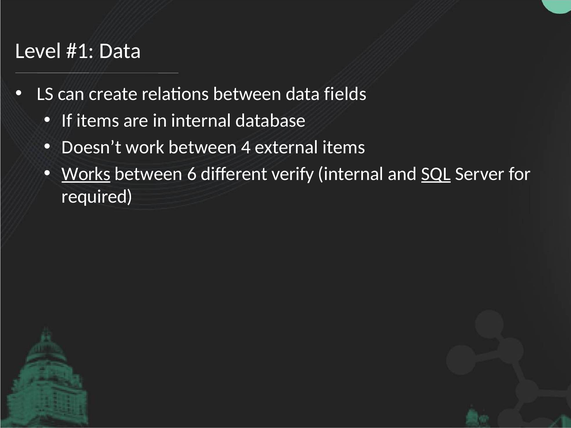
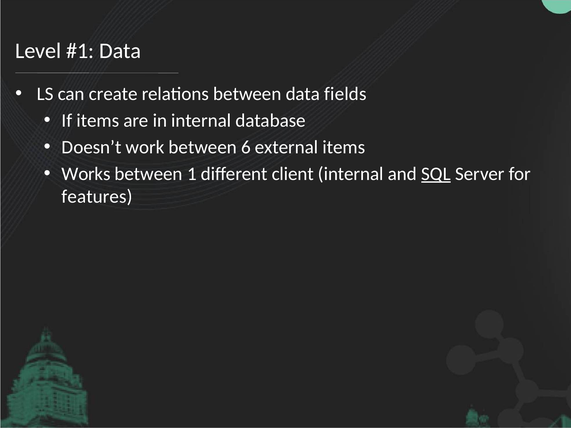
4: 4 -> 6 (246, 147)
Works underline: present -> none (86, 174)
6: 6 -> 1 (192, 174)
verify: verify -> client (293, 174)
required: required -> features (97, 197)
